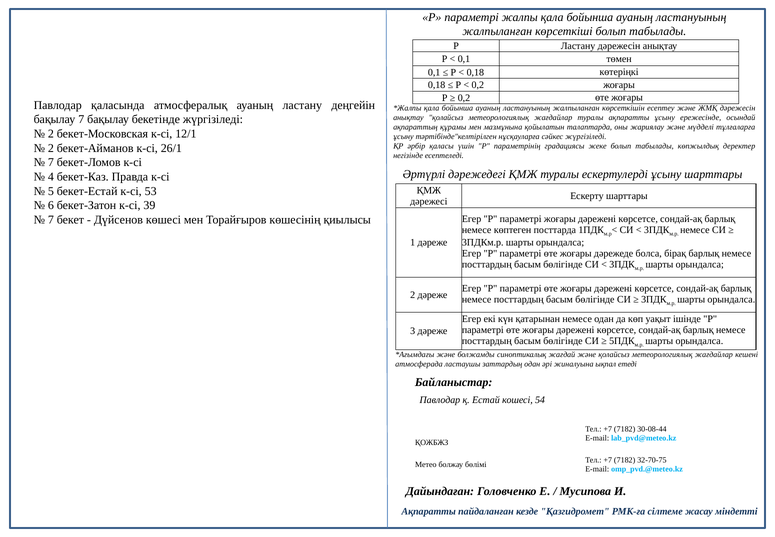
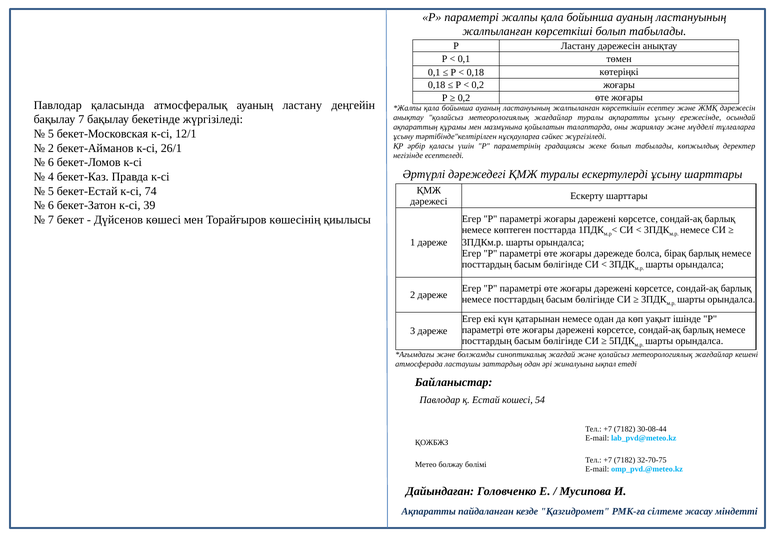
2: 2 -> 5 (51, 134)
7: 7 -> 6 (51, 162)
53: 53 -> 74 (151, 191)
